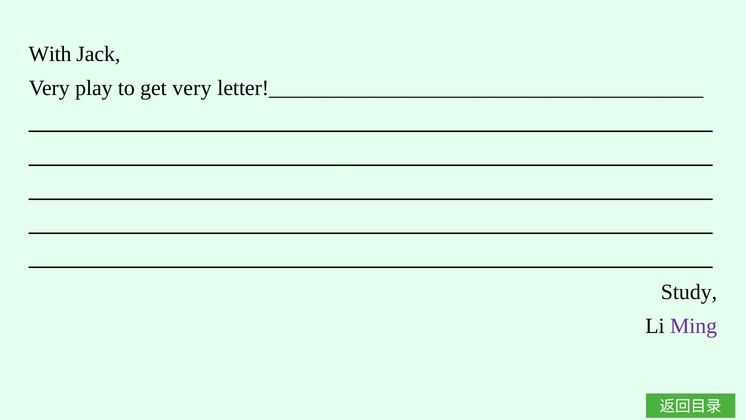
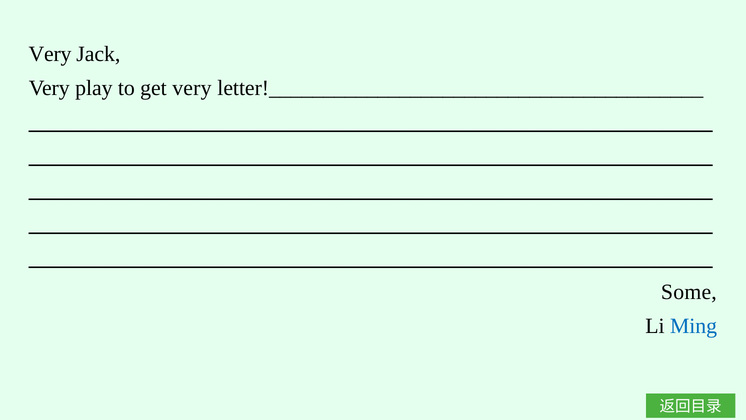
With: With -> Very (50, 54)
Study: Study -> Some (689, 292)
Ming colour: purple -> blue (694, 326)
